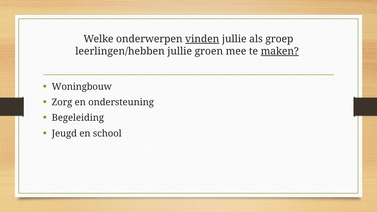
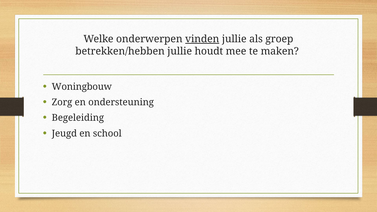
leerlingen/hebben: leerlingen/hebben -> betrekken/hebben (120, 51)
groen: groen -> houdt (209, 51)
maken underline: present -> none (280, 51)
